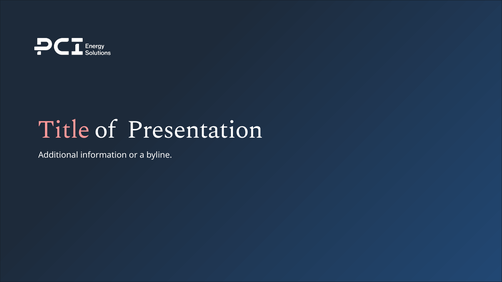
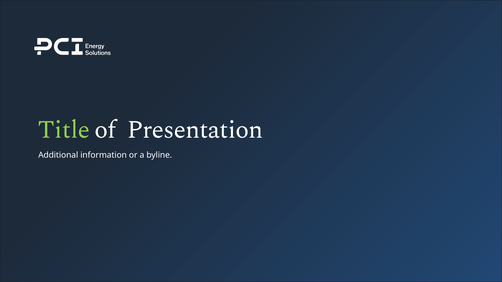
Title colour: pink -> light green (64, 130)
